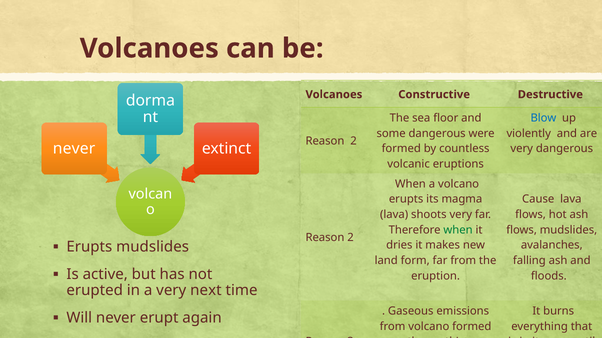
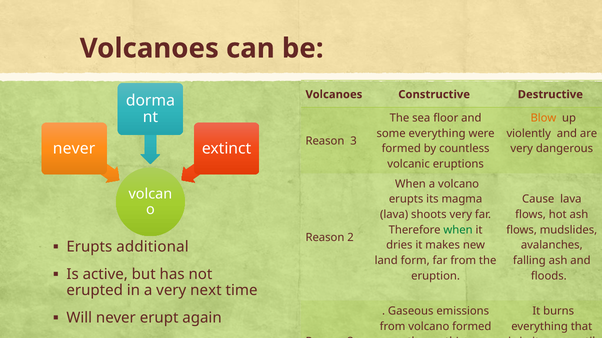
Blow colour: blue -> orange (543, 118)
some dangerous: dangerous -> everything (437, 134)
2: 2 -> 3 (354, 141)
Erupts mudslides: mudslides -> additional (153, 247)
